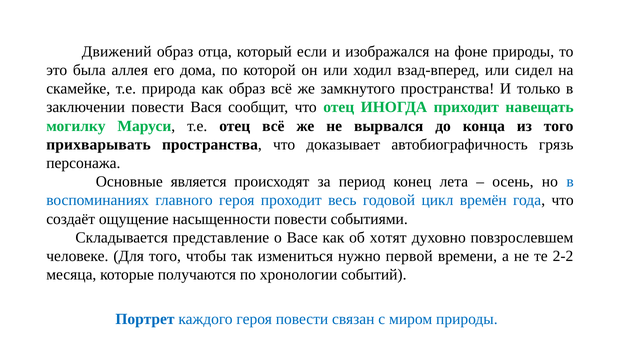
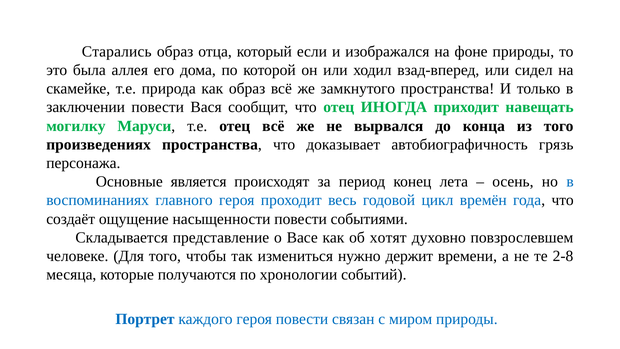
Движений: Движений -> Старались (117, 51)
прихварывать: прихварывать -> произведениях (99, 144)
первой: первой -> держит (409, 256)
2-2: 2-2 -> 2-8 (563, 256)
